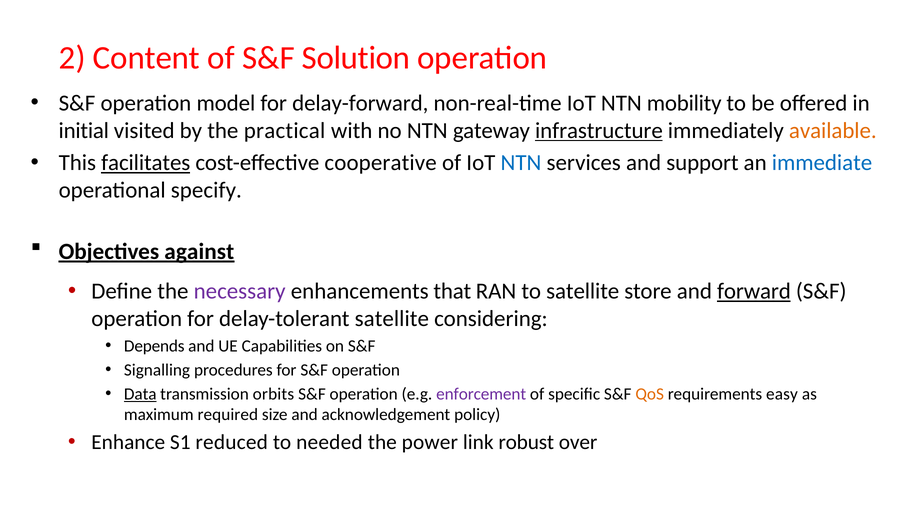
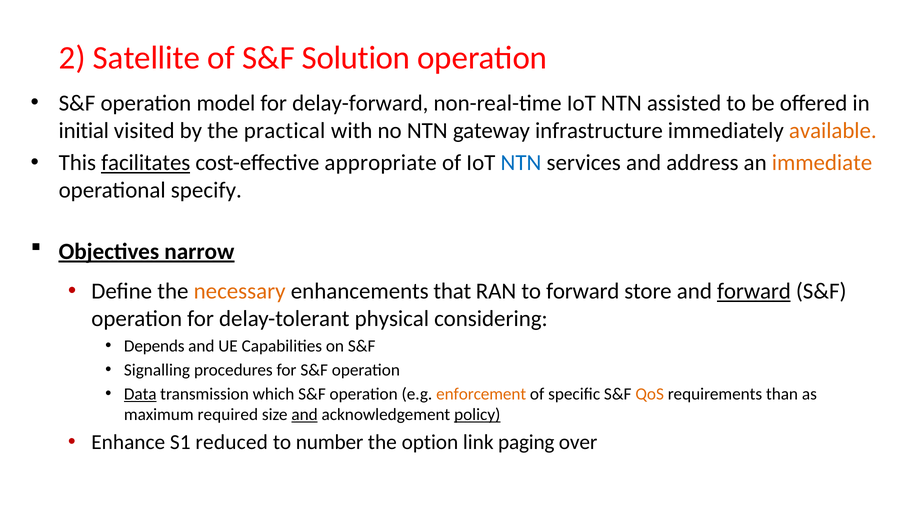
Content: Content -> Satellite (146, 58)
mobility: mobility -> assisted (684, 103)
infrastructure underline: present -> none (599, 131)
cooperative: cooperative -> appropriate (381, 163)
support: support -> address (702, 163)
immediate colour: blue -> orange (822, 163)
against: against -> narrow (199, 252)
necessary colour: purple -> orange (240, 292)
to satellite: satellite -> forward (583, 292)
delay-tolerant satellite: satellite -> physical (392, 319)
orbits: orbits -> which (273, 394)
enforcement colour: purple -> orange (481, 394)
easy: easy -> than (782, 394)
and underline: none -> present (305, 415)
policy underline: none -> present (477, 415)
needed: needed -> number (330, 443)
power: power -> option (430, 443)
robust: robust -> paging (526, 443)
